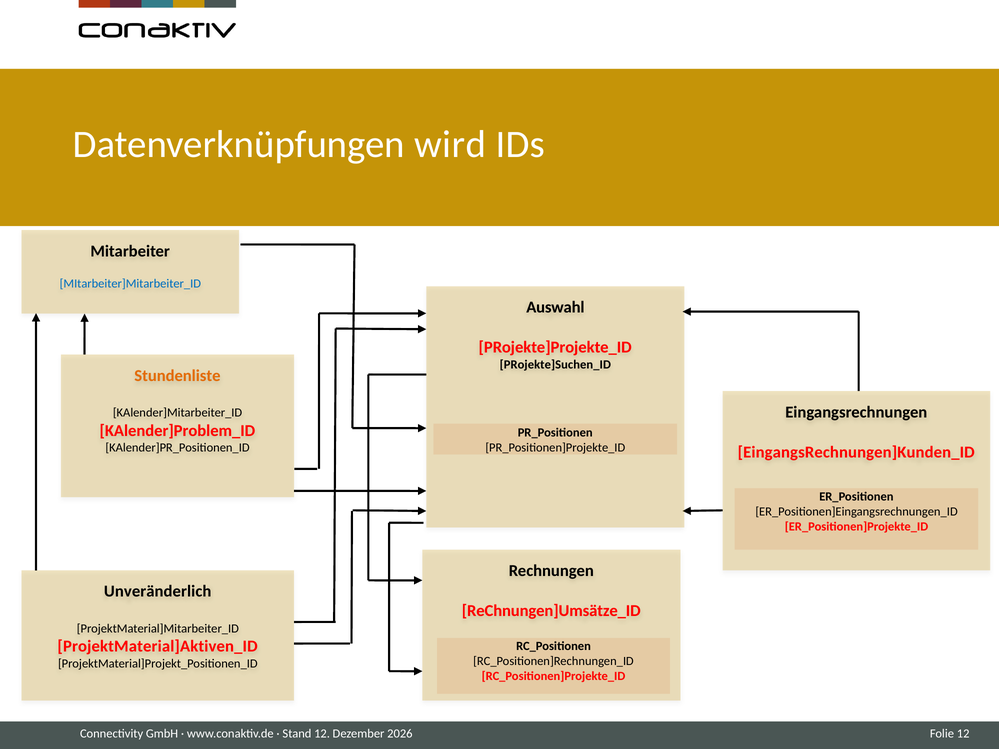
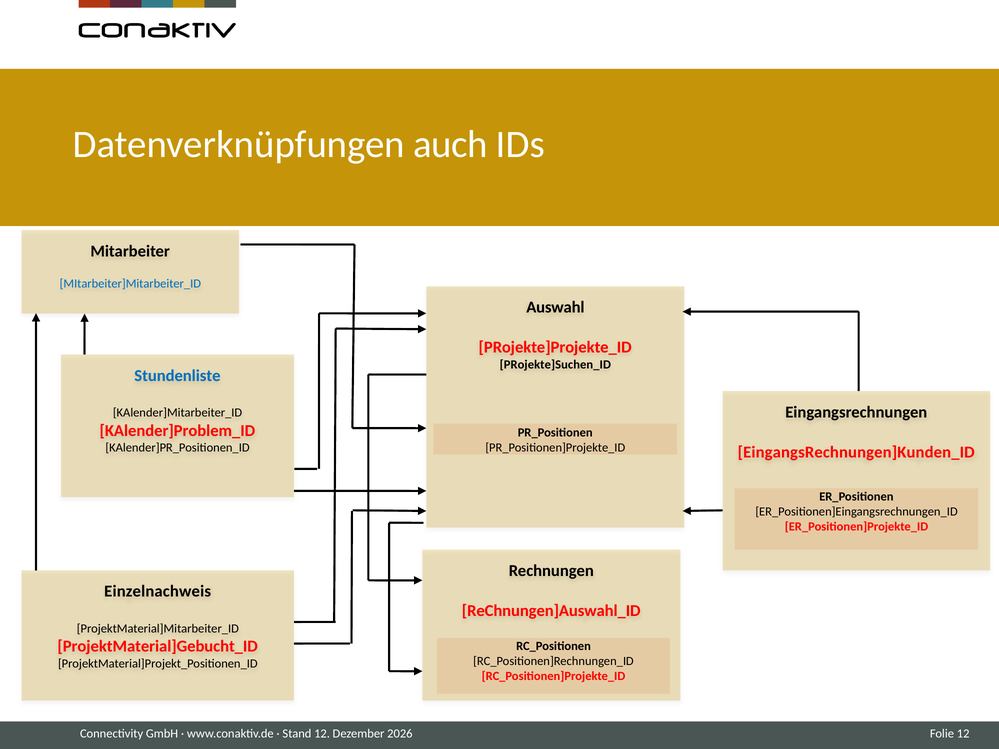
wird: wird -> auch (451, 144)
Stundenliste colour: orange -> blue (177, 376)
Unveränderlich: Unveränderlich -> Einzelnachweis (158, 592)
ReChnungen]Umsätze_ID: ReChnungen]Umsätze_ID -> ReChnungen]Auswahl_ID (551, 611)
ProjektMaterial]Aktiven_ID: ProjektMaterial]Aktiven_ID -> ProjektMaterial]Gebucht_ID (158, 647)
